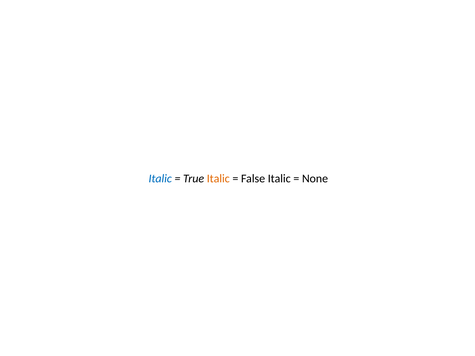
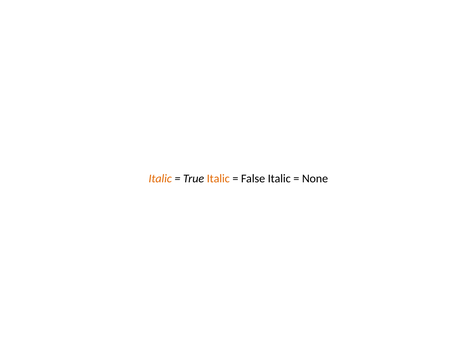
Italic colour: blue -> orange (160, 179)
